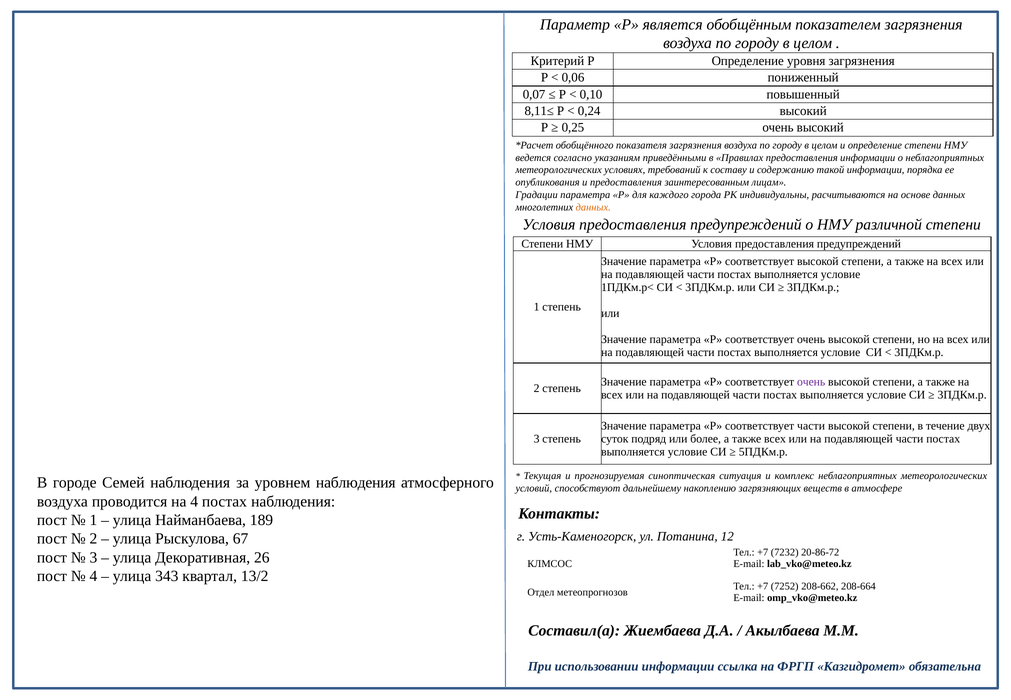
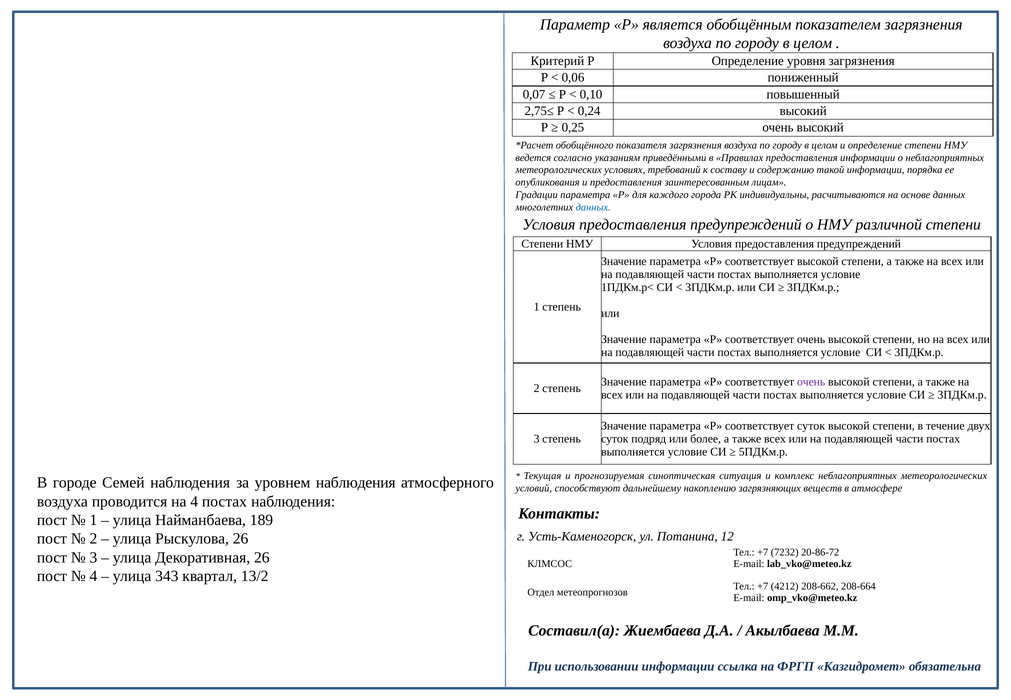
8,11≤: 8,11≤ -> 2,75≤ (539, 111)
данных colour: orange -> blue (593, 207)
соответствует части: части -> суток (811, 426)
Рыскулова 67: 67 -> 26 (241, 539)
7252: 7252 -> 4212 (785, 586)
